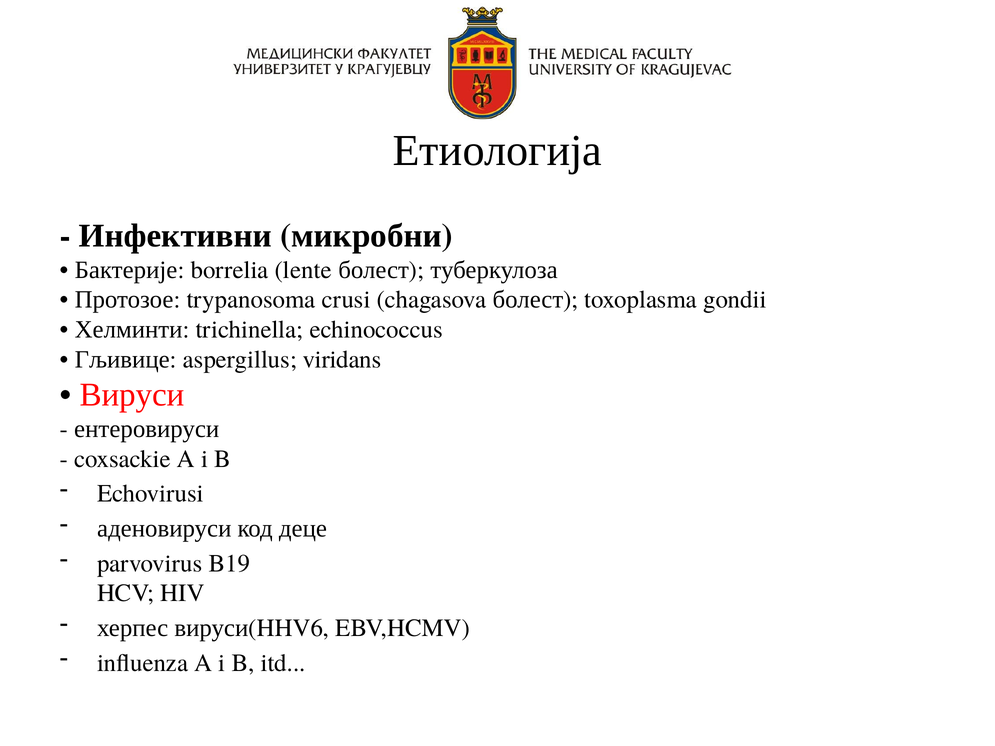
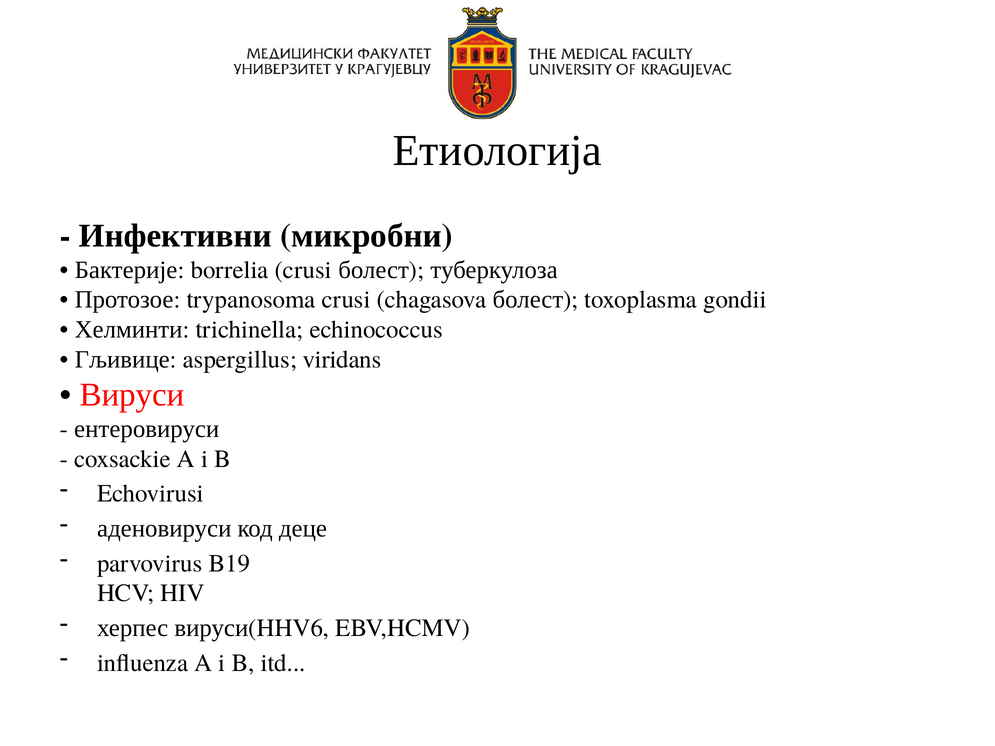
borrelia lente: lente -> crusi (303, 270)
